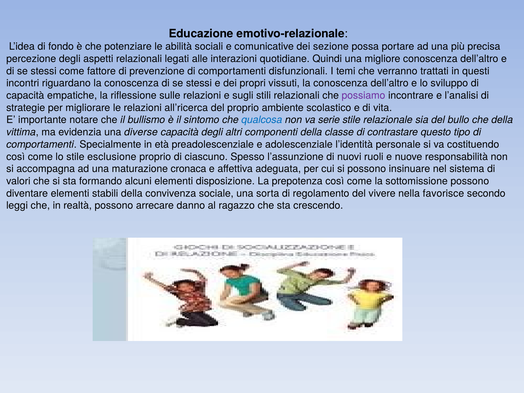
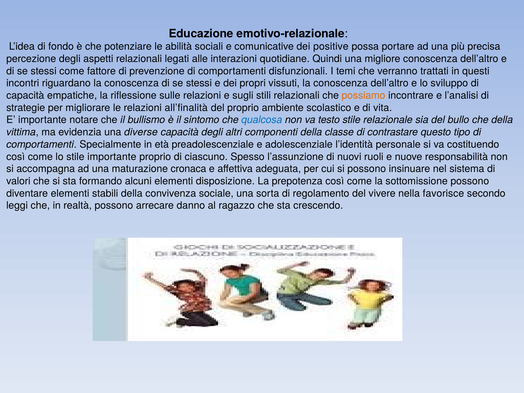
sezione: sezione -> positive (331, 47)
possiamo colour: purple -> orange (363, 95)
all’ricerca: all’ricerca -> all’finalità (186, 108)
serie: serie -> testo (329, 120)
stile esclusione: esclusione -> importante (112, 157)
